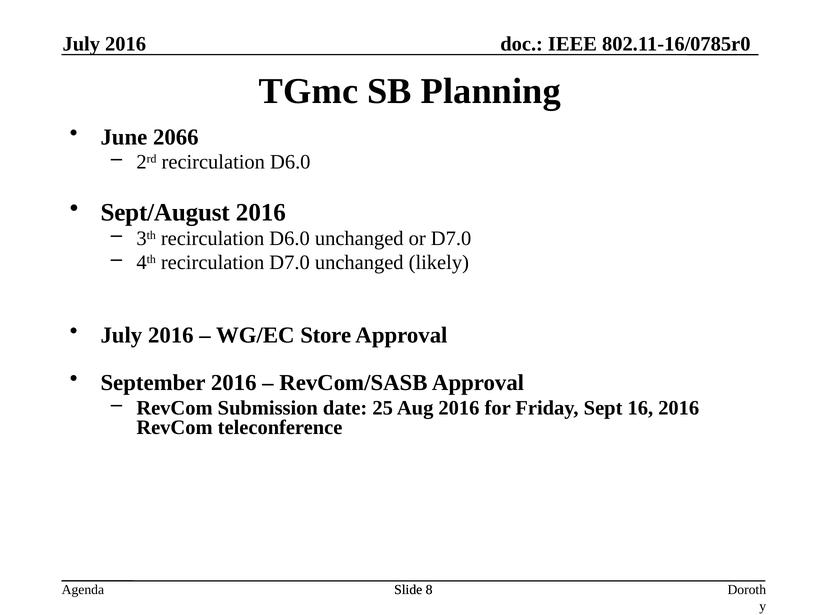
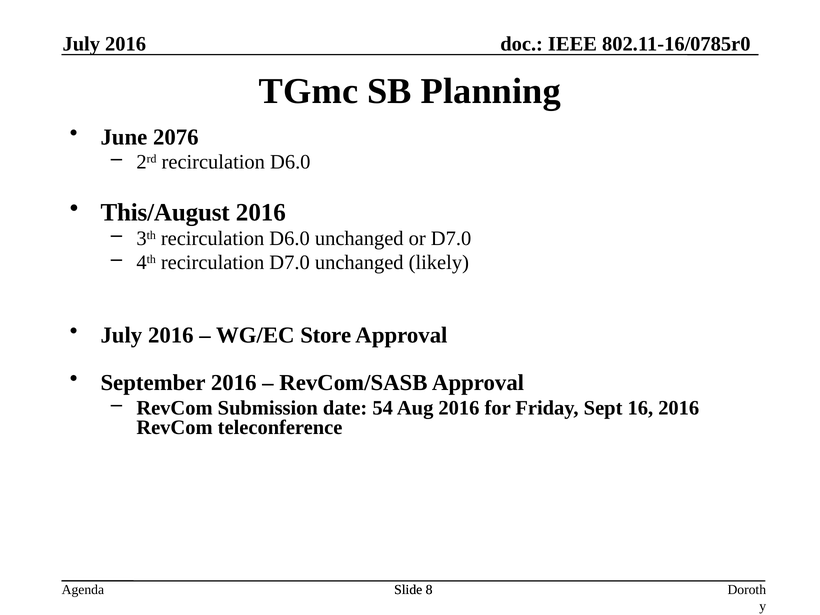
2066: 2066 -> 2076 (176, 137)
Sept/August: Sept/August -> This/August (165, 213)
25: 25 -> 54 (383, 408)
